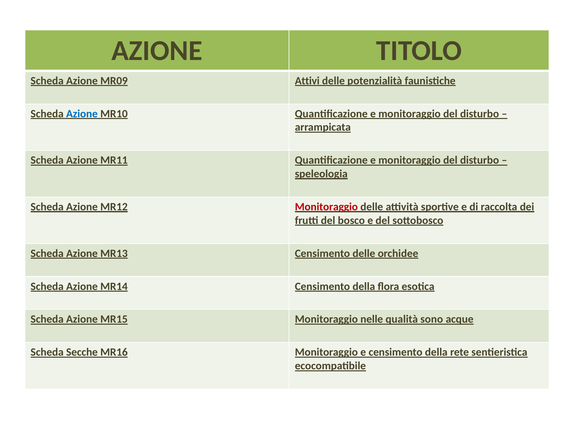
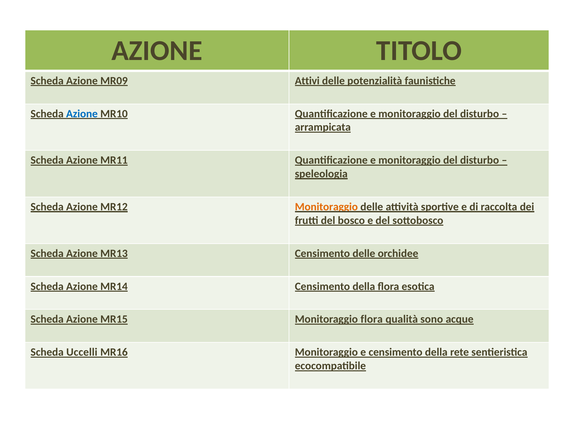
Monitoraggio colour: red -> orange (326, 207)
Monitoraggio nelle: nelle -> flora (372, 319)
Secche: Secche -> Uccelli (82, 352)
